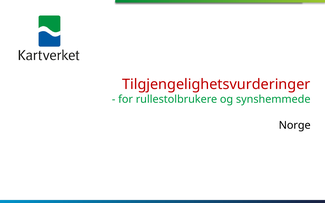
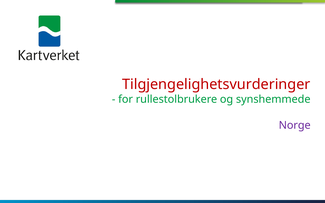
Norge colour: black -> purple (295, 125)
